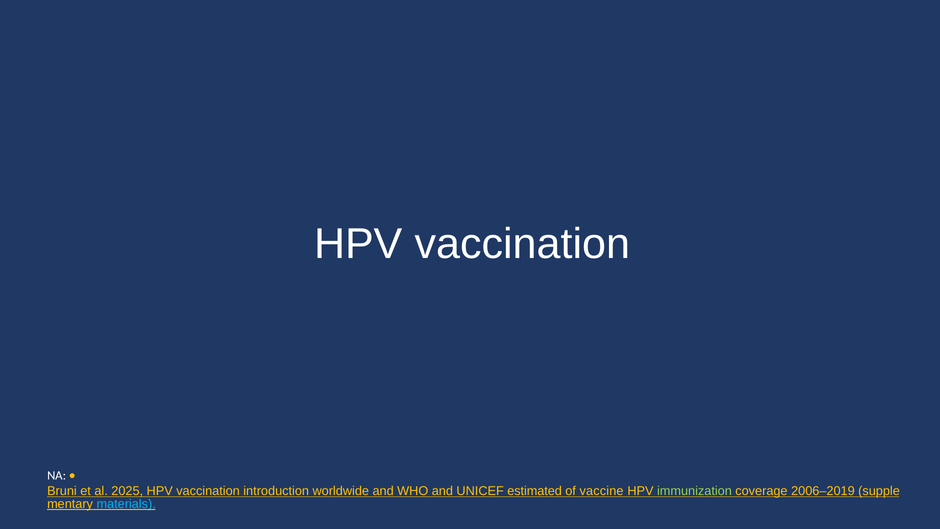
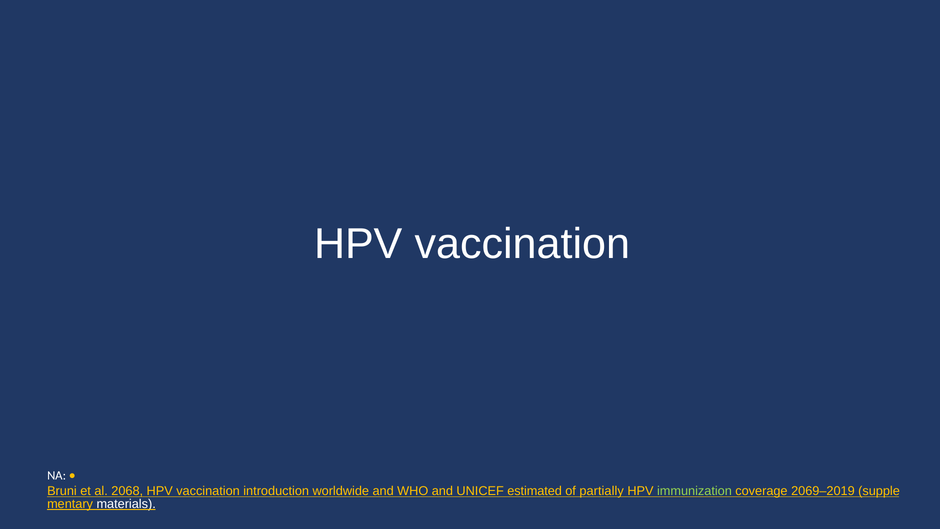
2025: 2025 -> 2068 (127, 491)
vaccine: vaccine -> partially (602, 491)
2006–2019: 2006–2019 -> 2069–2019 (823, 491)
materials colour: light blue -> white (126, 504)
